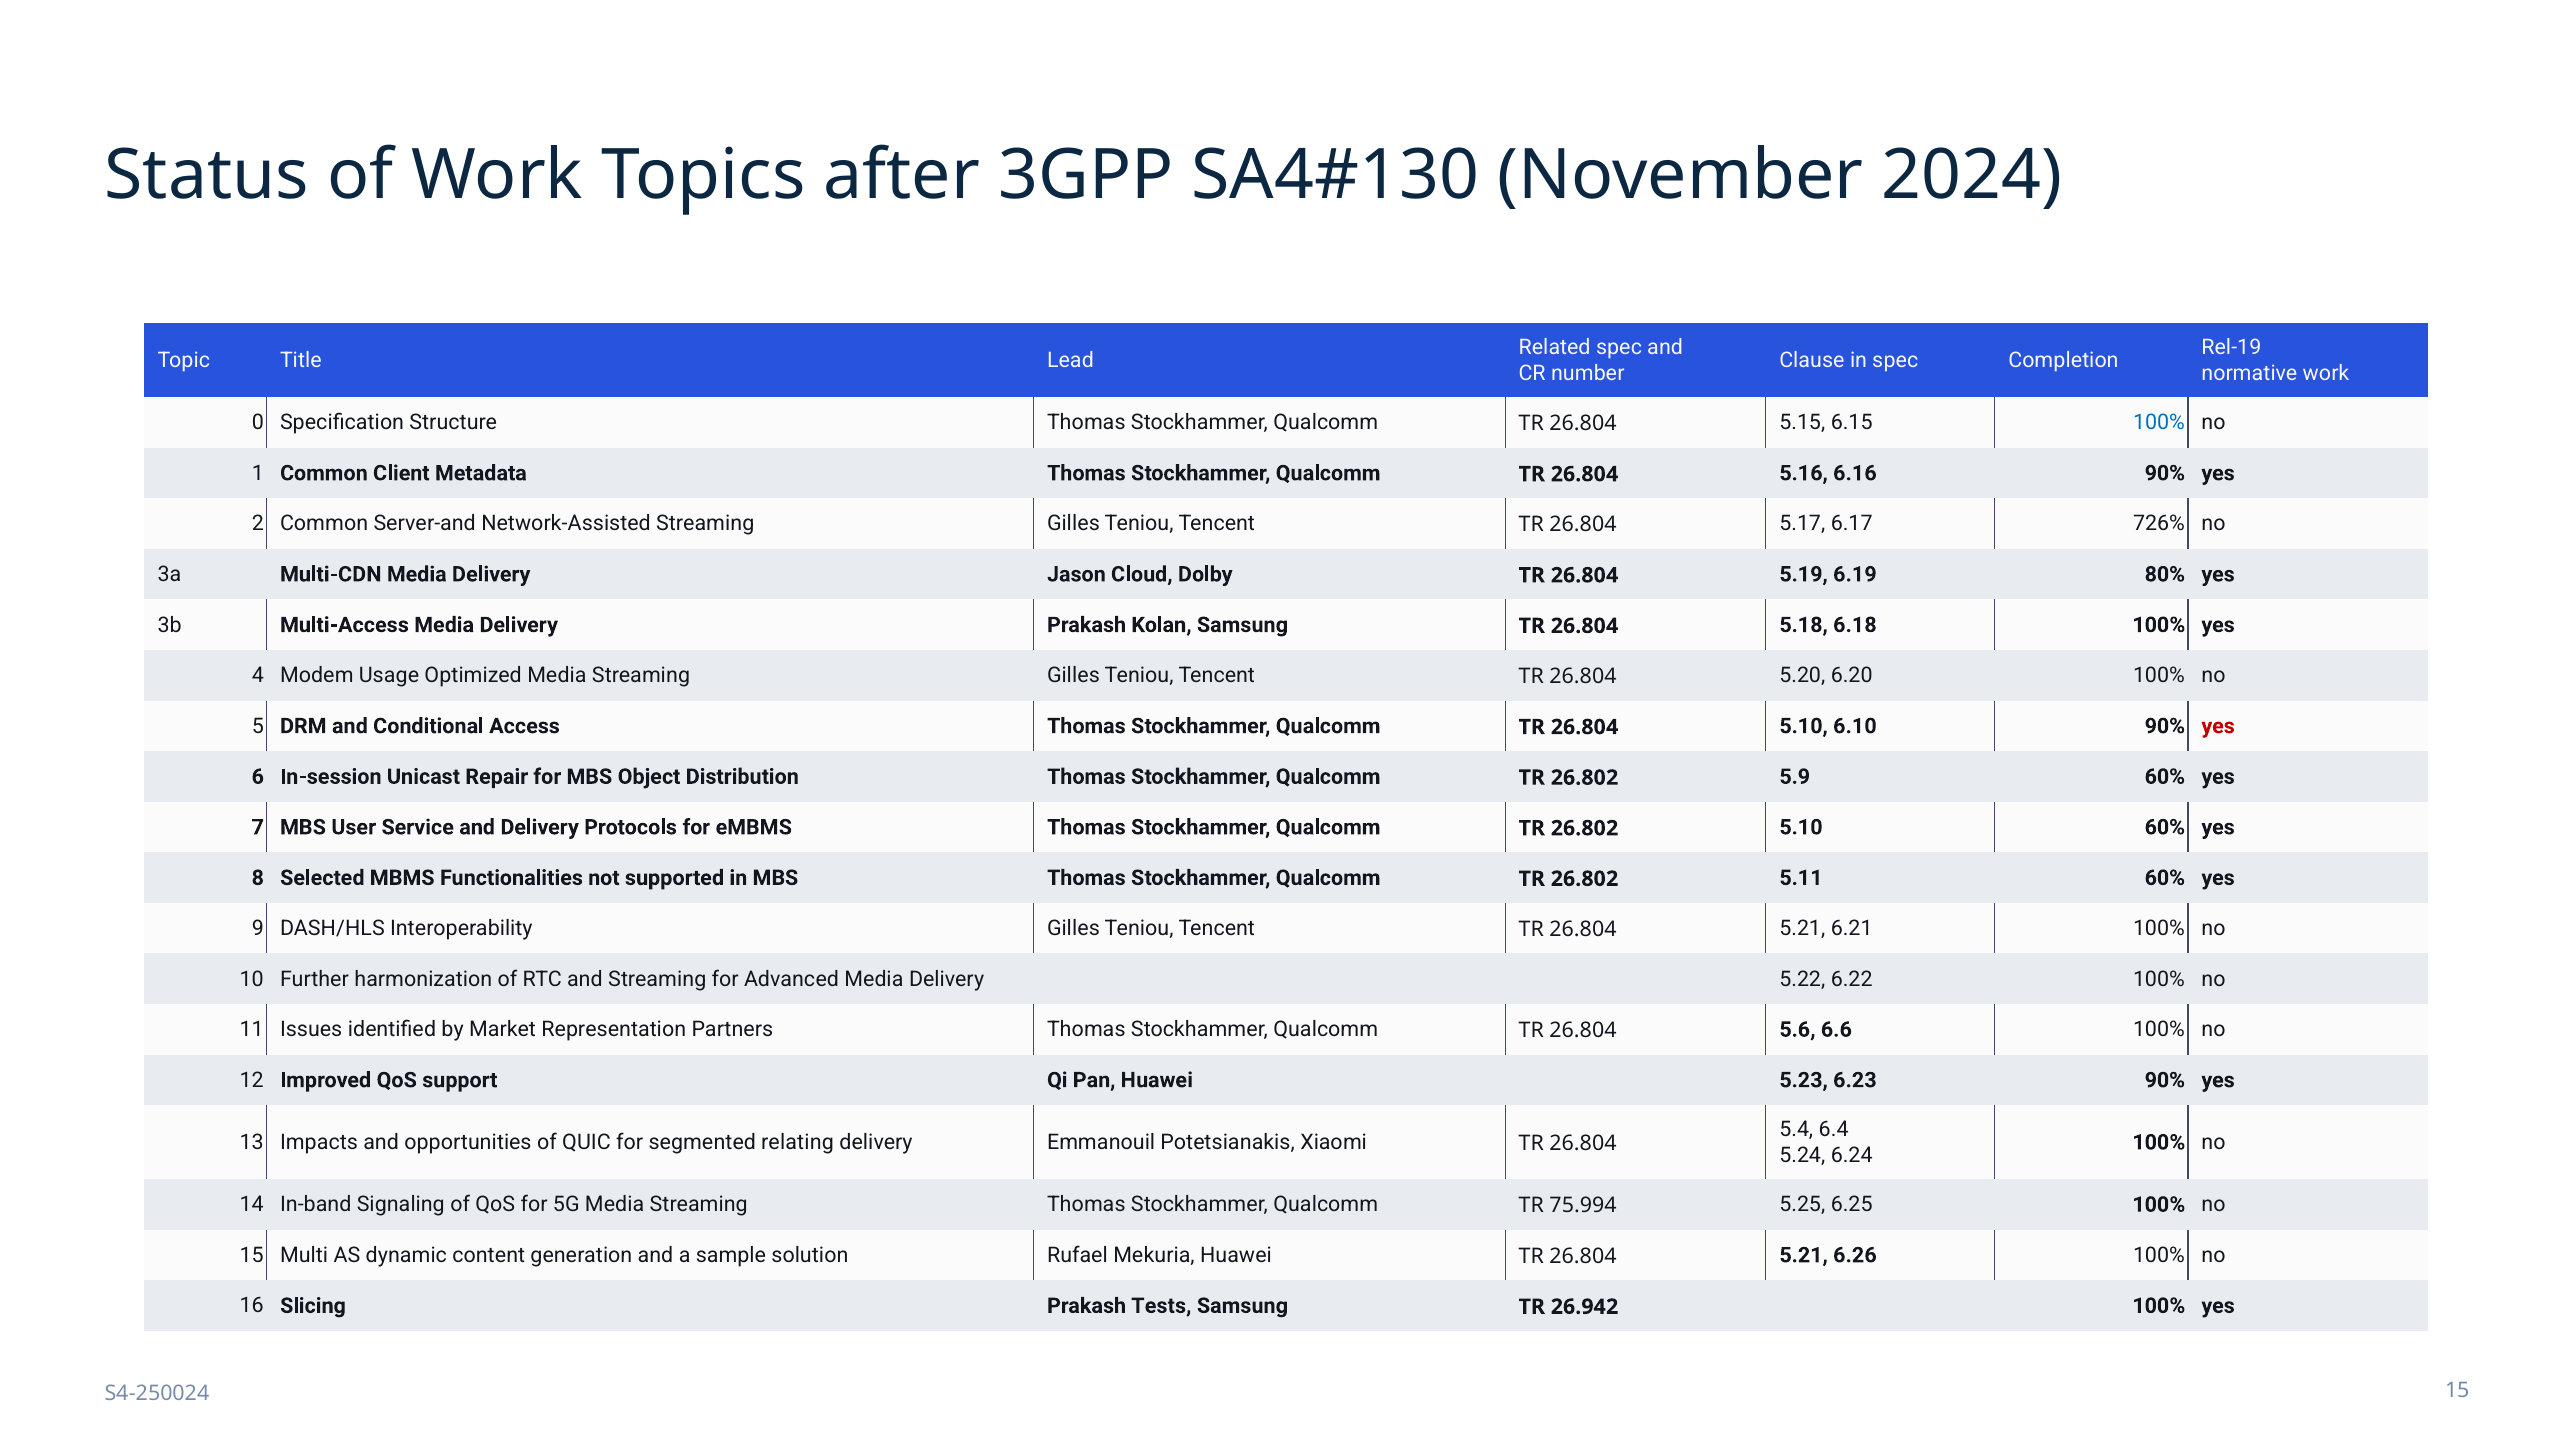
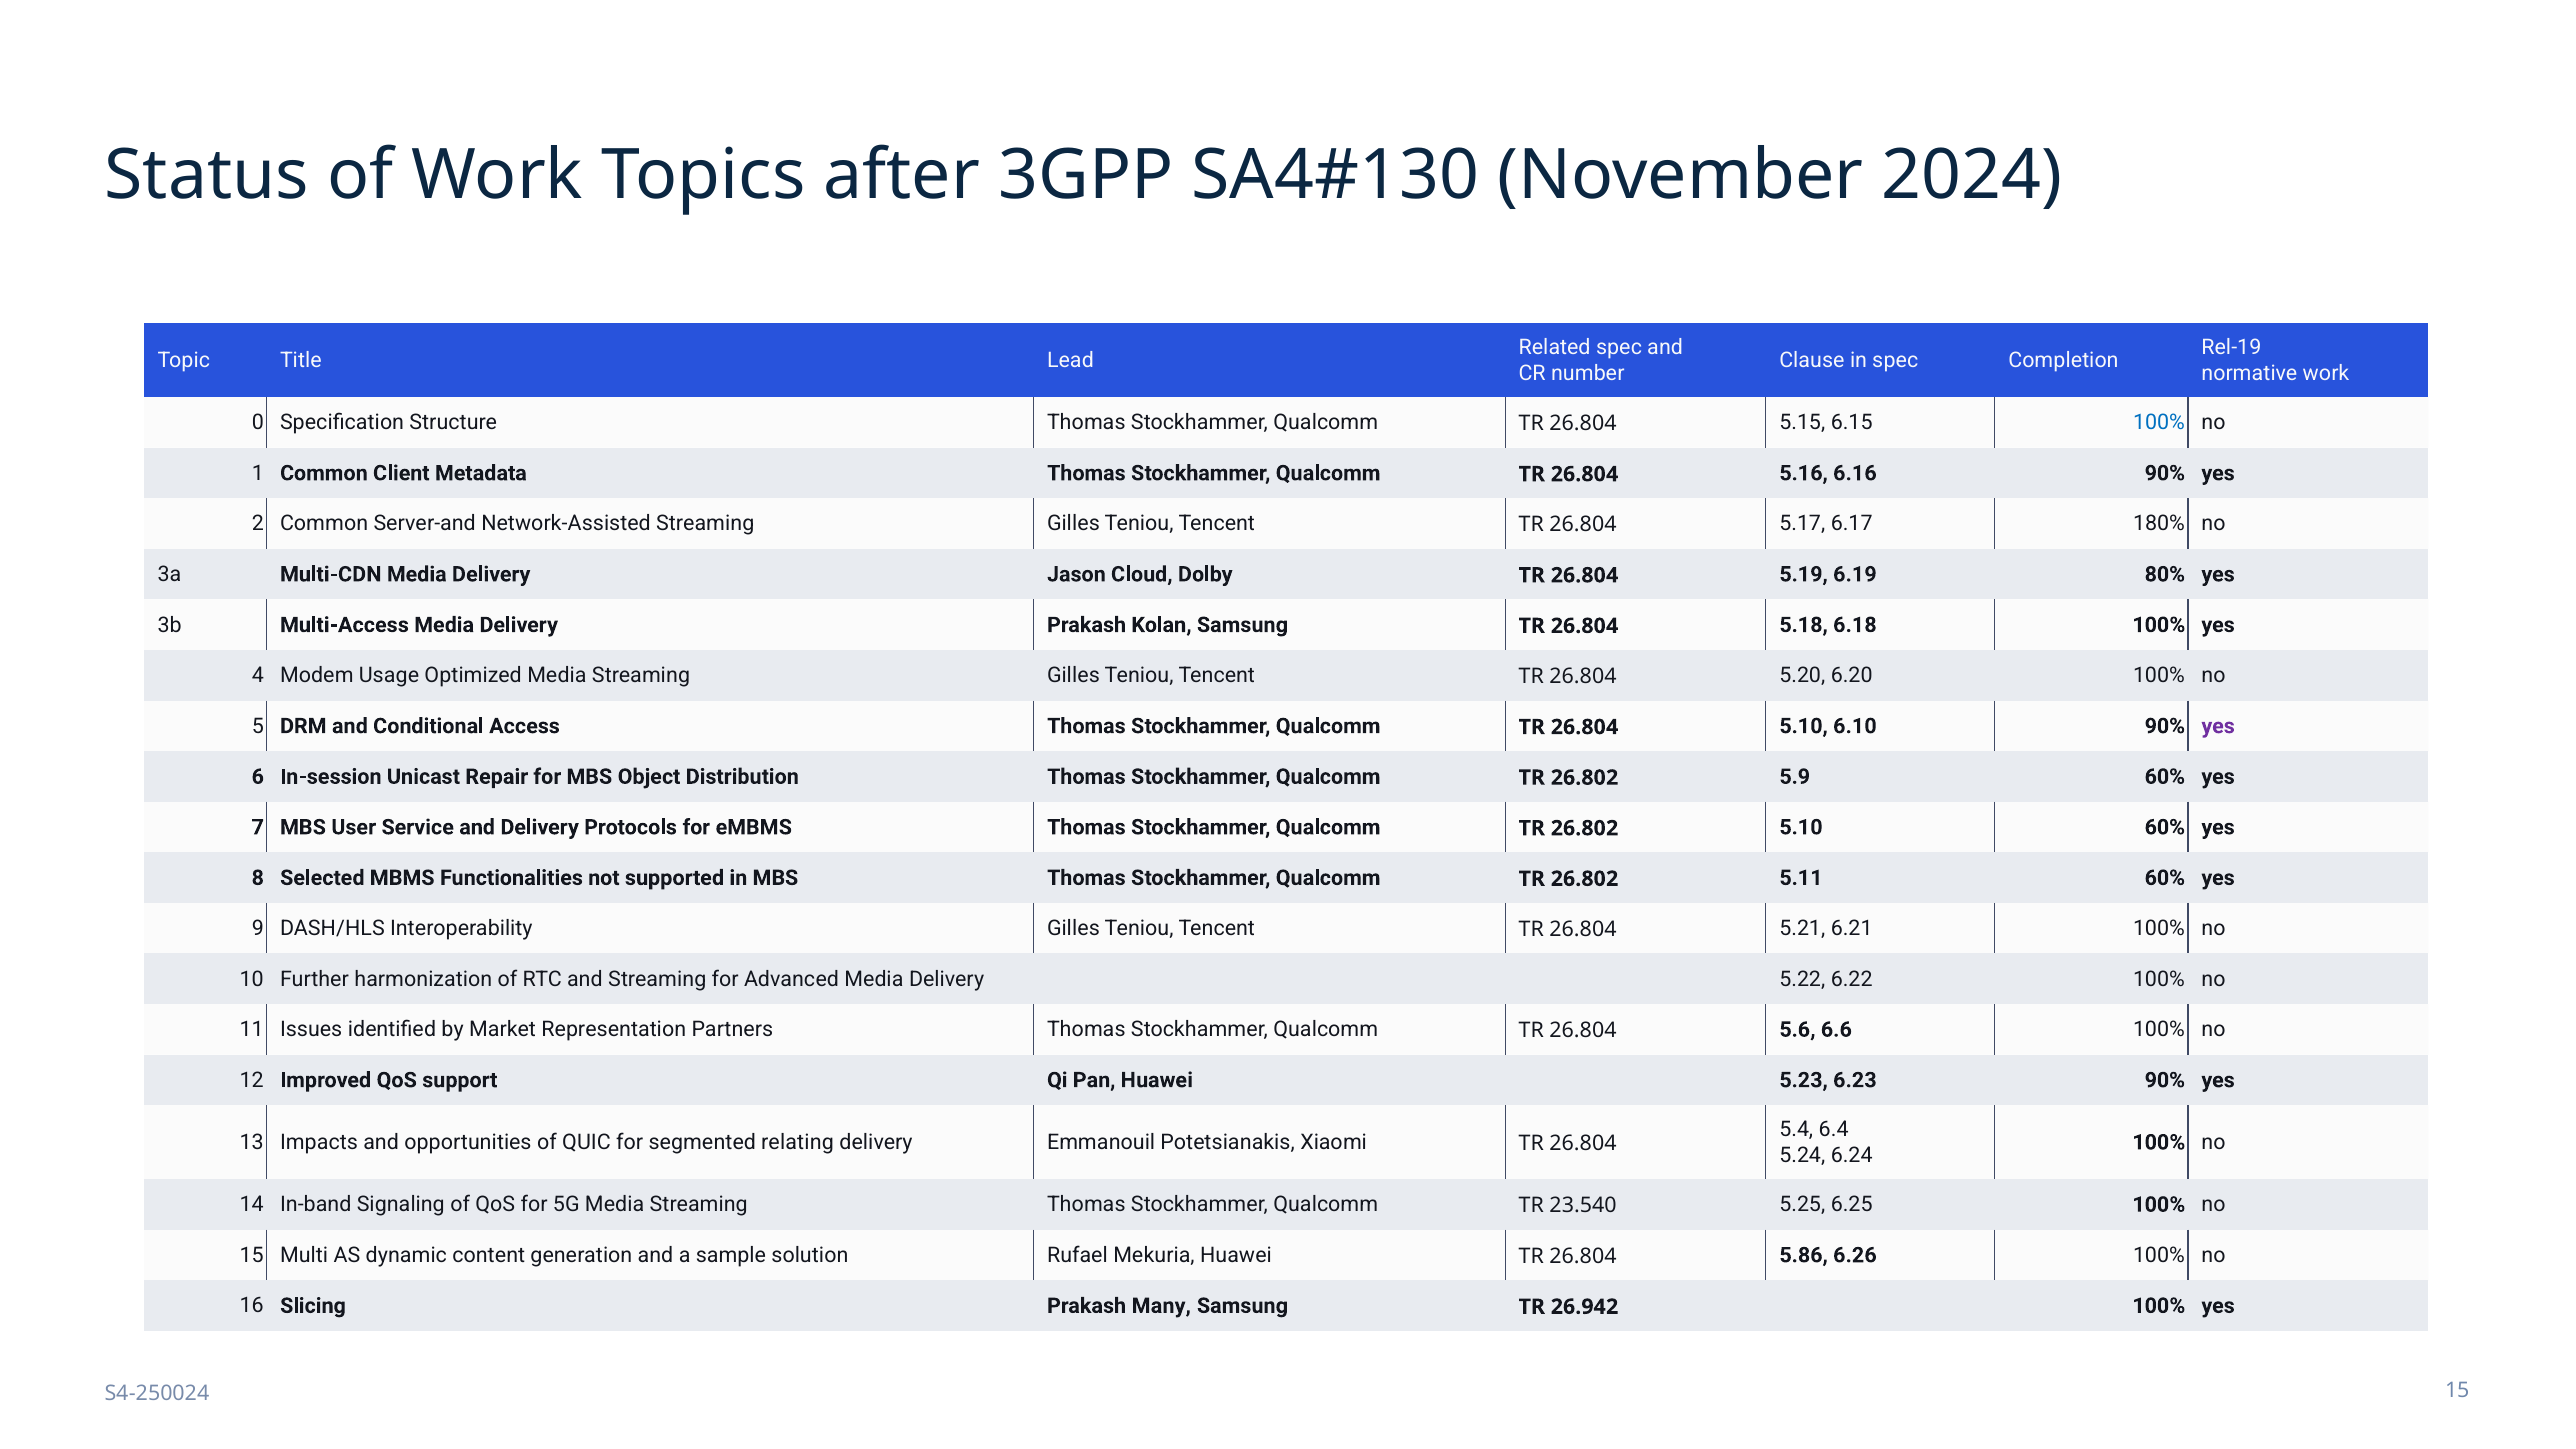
726%: 726% -> 180% (2159, 524)
yes colour: red -> purple (2218, 726)
75.994: 75.994 -> 23.540 (1583, 1206)
Huawei TR 26.804 5.21: 5.21 -> 5.86 (1804, 1255)
Tests: Tests -> Many (1161, 1306)
